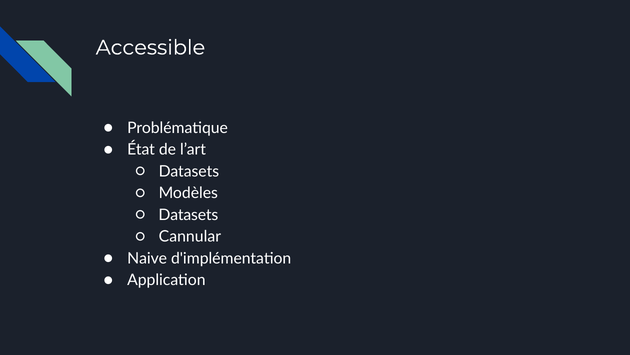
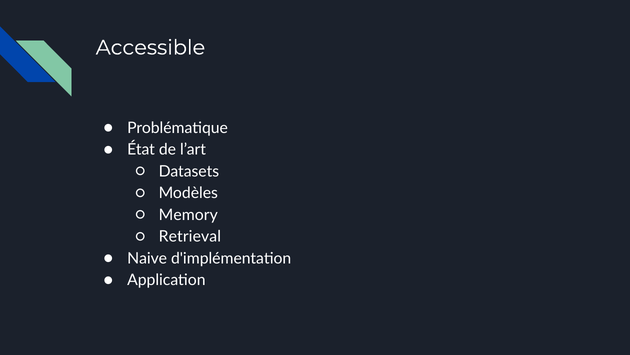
Datasets: Datasets -> Memory (188, 215)
Cannular: Cannular -> Retrieval (190, 236)
